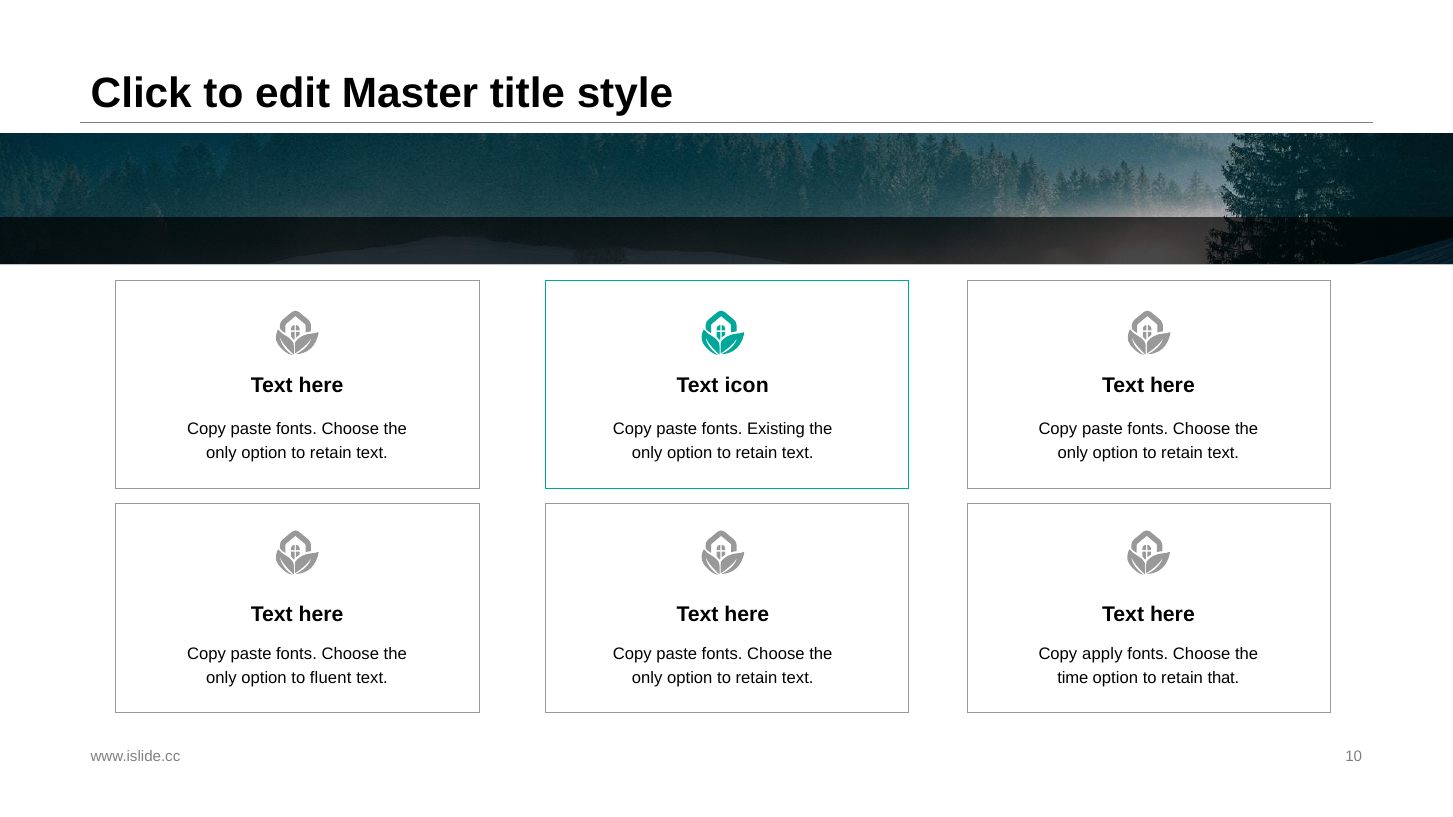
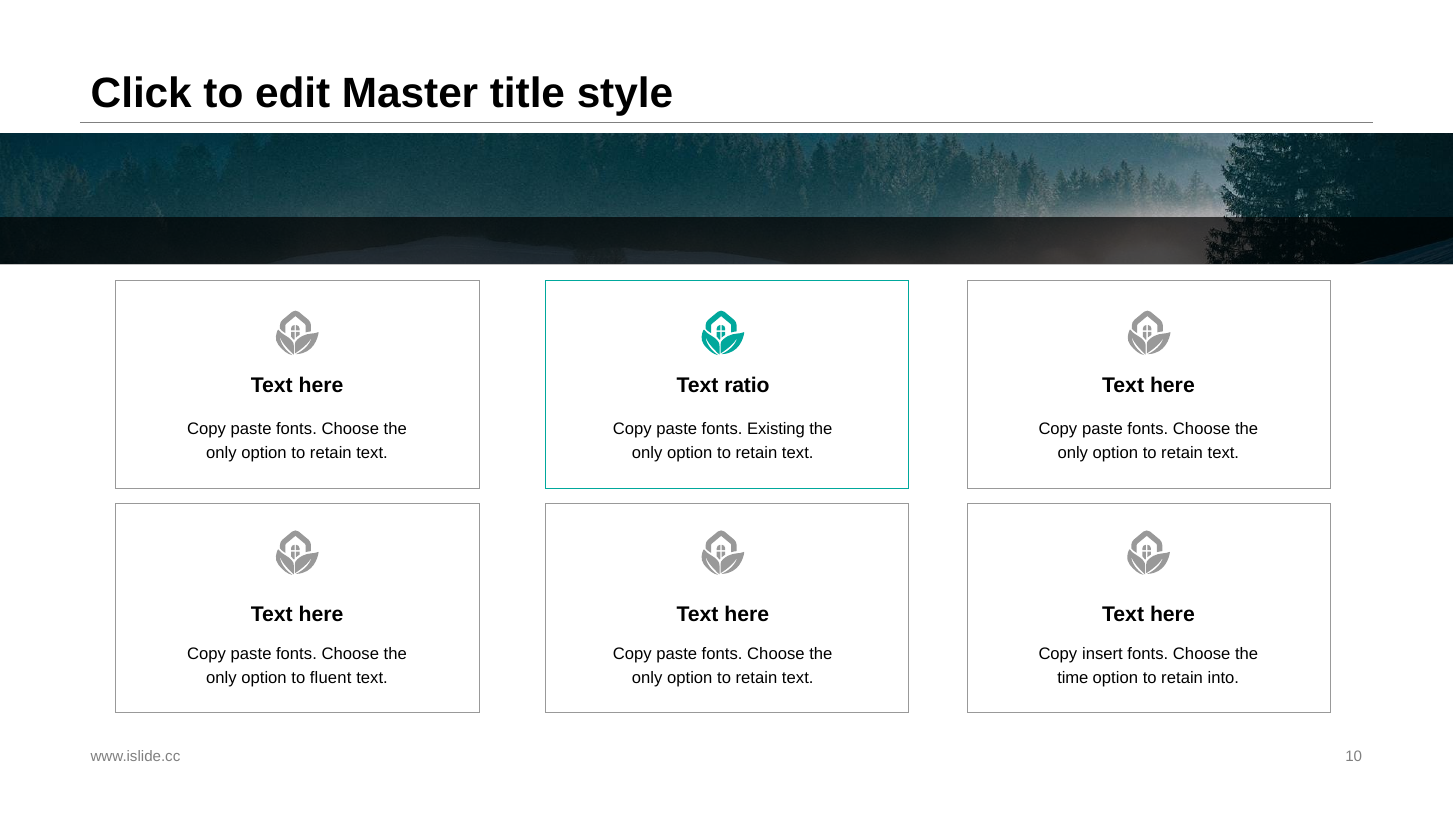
icon: icon -> ratio (747, 386)
apply: apply -> insert (1102, 654)
that: that -> into (1223, 678)
